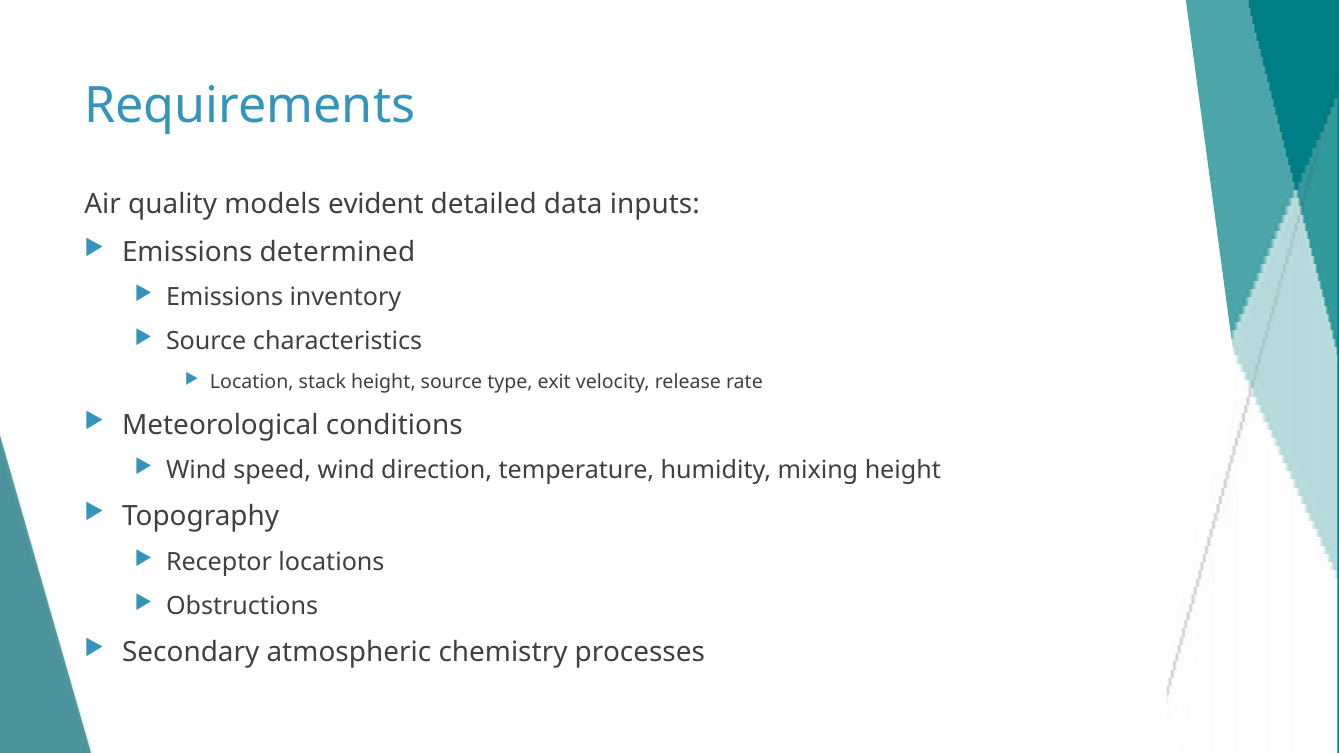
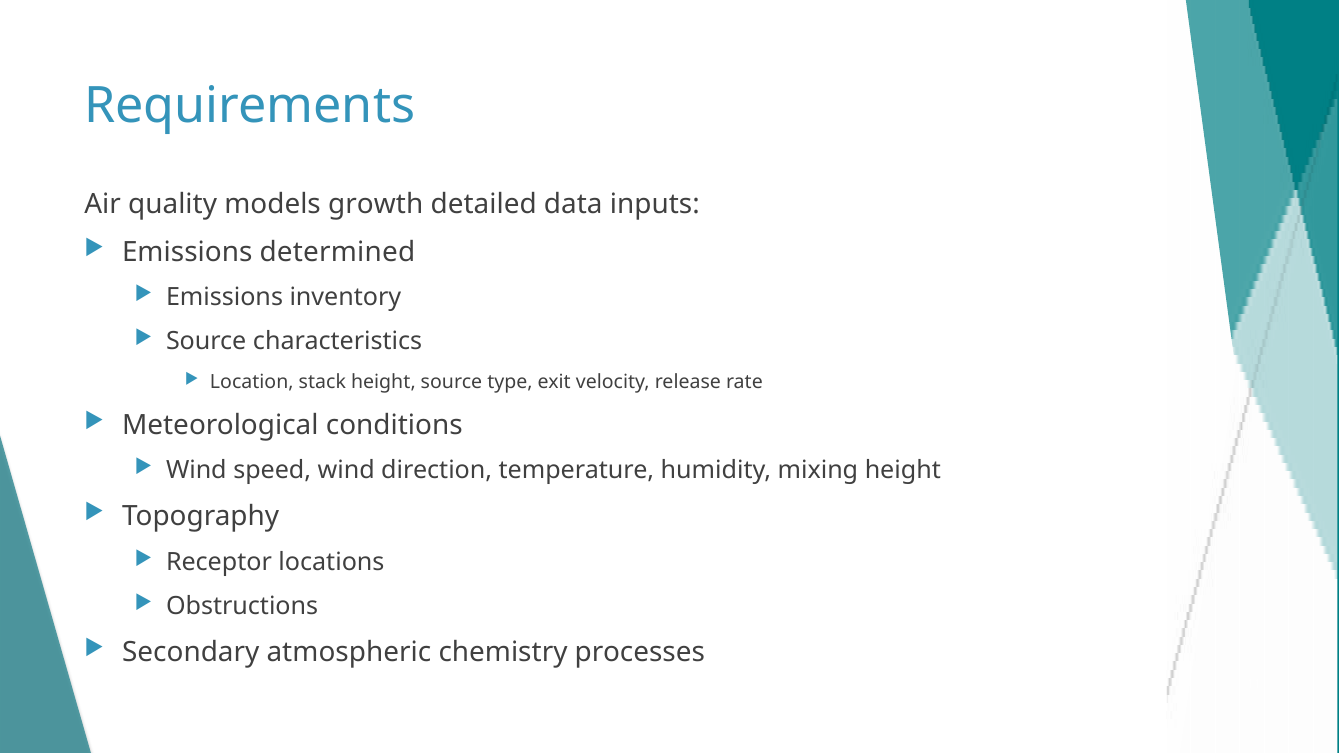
evident: evident -> growth (376, 205)
